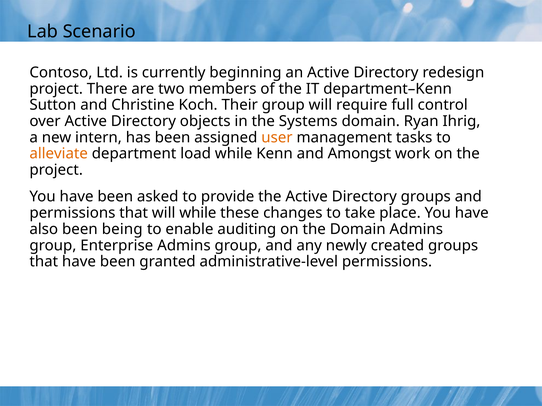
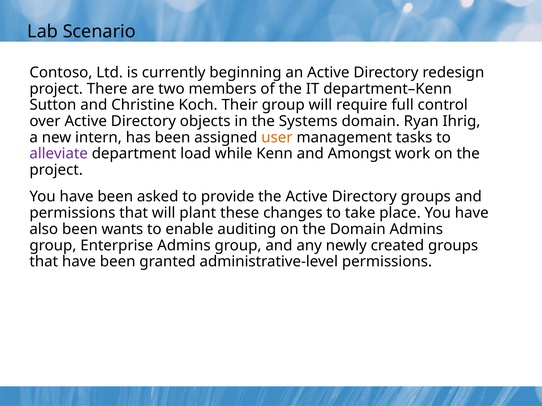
alleviate colour: orange -> purple (59, 154)
will while: while -> plant (198, 213)
being: being -> wants (122, 229)
